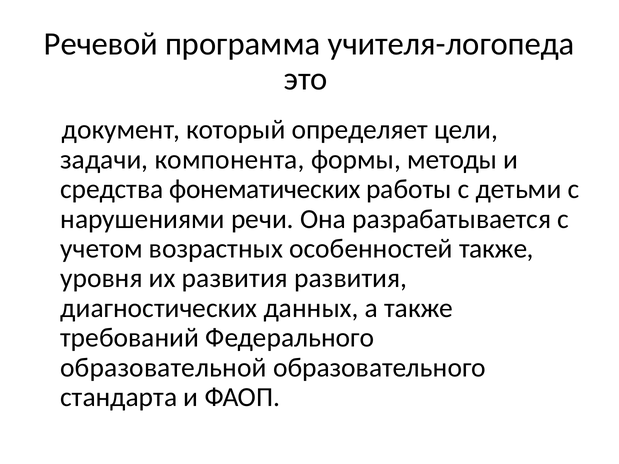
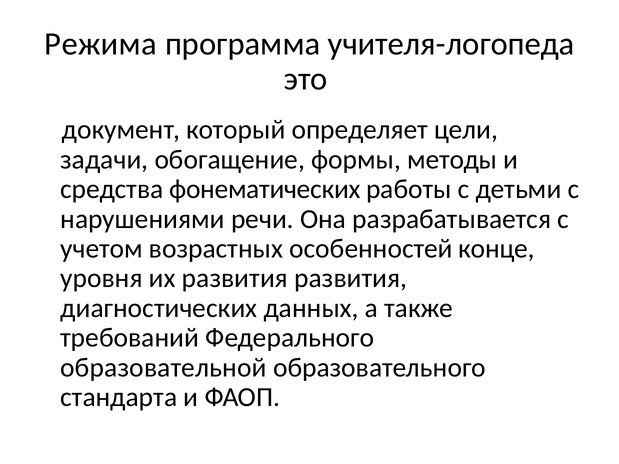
Речевой: Речевой -> Режима (101, 44)
компонента: компонента -> обогащение (230, 160)
особенностей также: также -> конце (496, 249)
